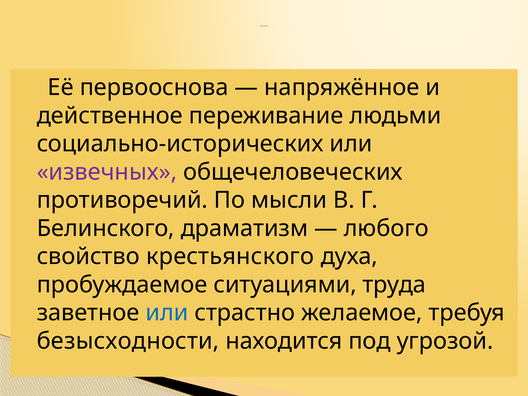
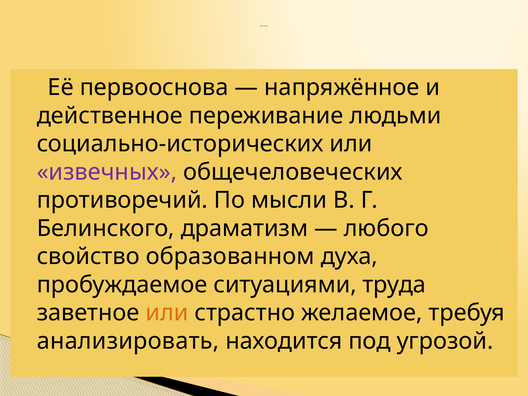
крестьянского: крестьянского -> образованном (230, 256)
или colour: blue -> orange (167, 313)
безысходности: безысходности -> анализировать (128, 341)
